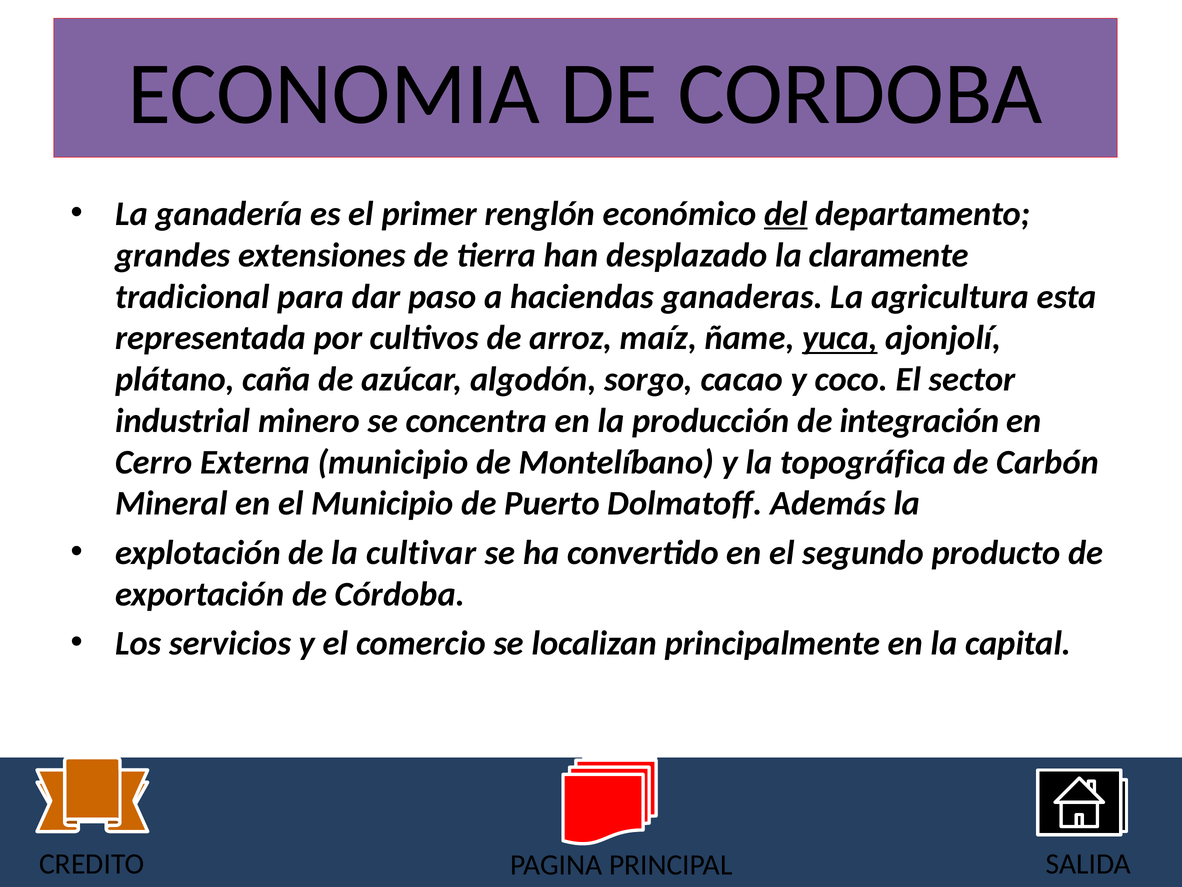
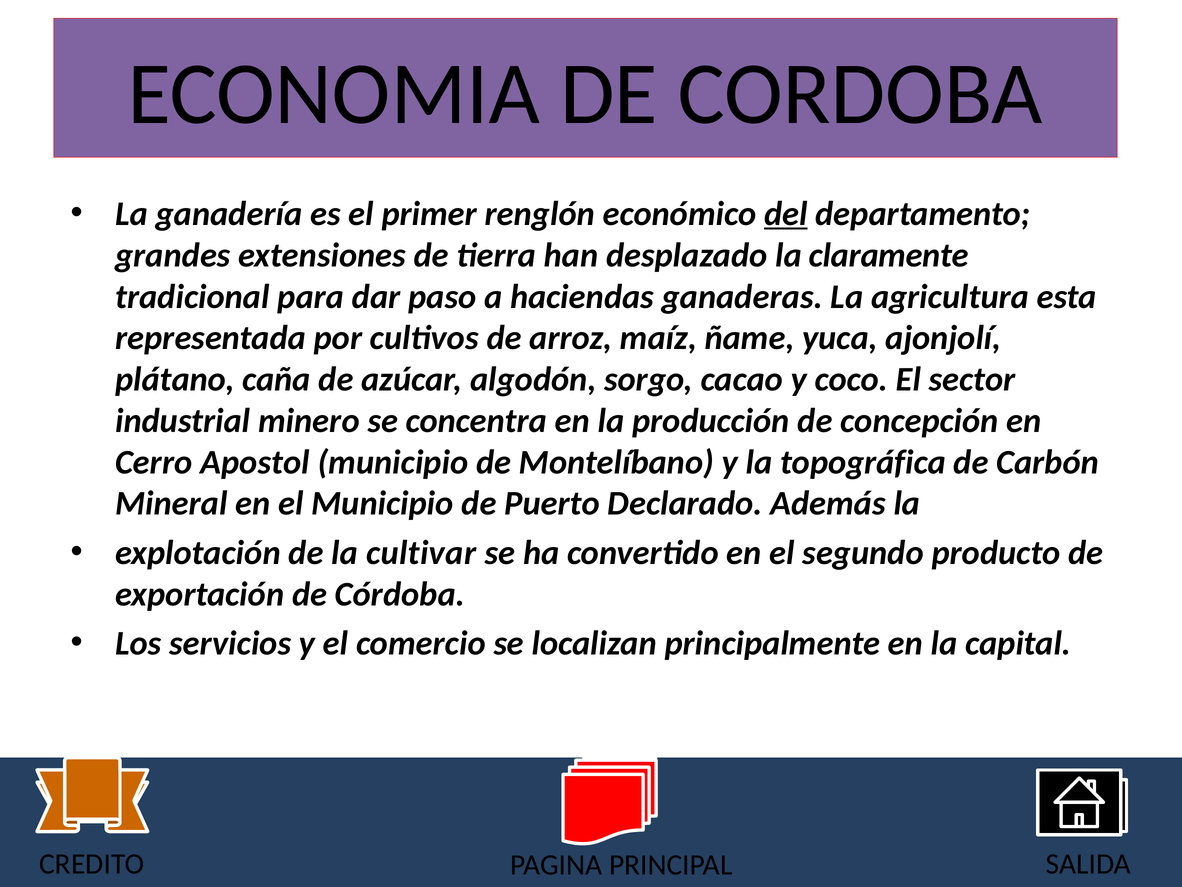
yuca underline: present -> none (840, 338)
integración: integración -> concepción (919, 421)
Externa: Externa -> Apostol (255, 462)
Dolmatoff: Dolmatoff -> Declarado (685, 503)
